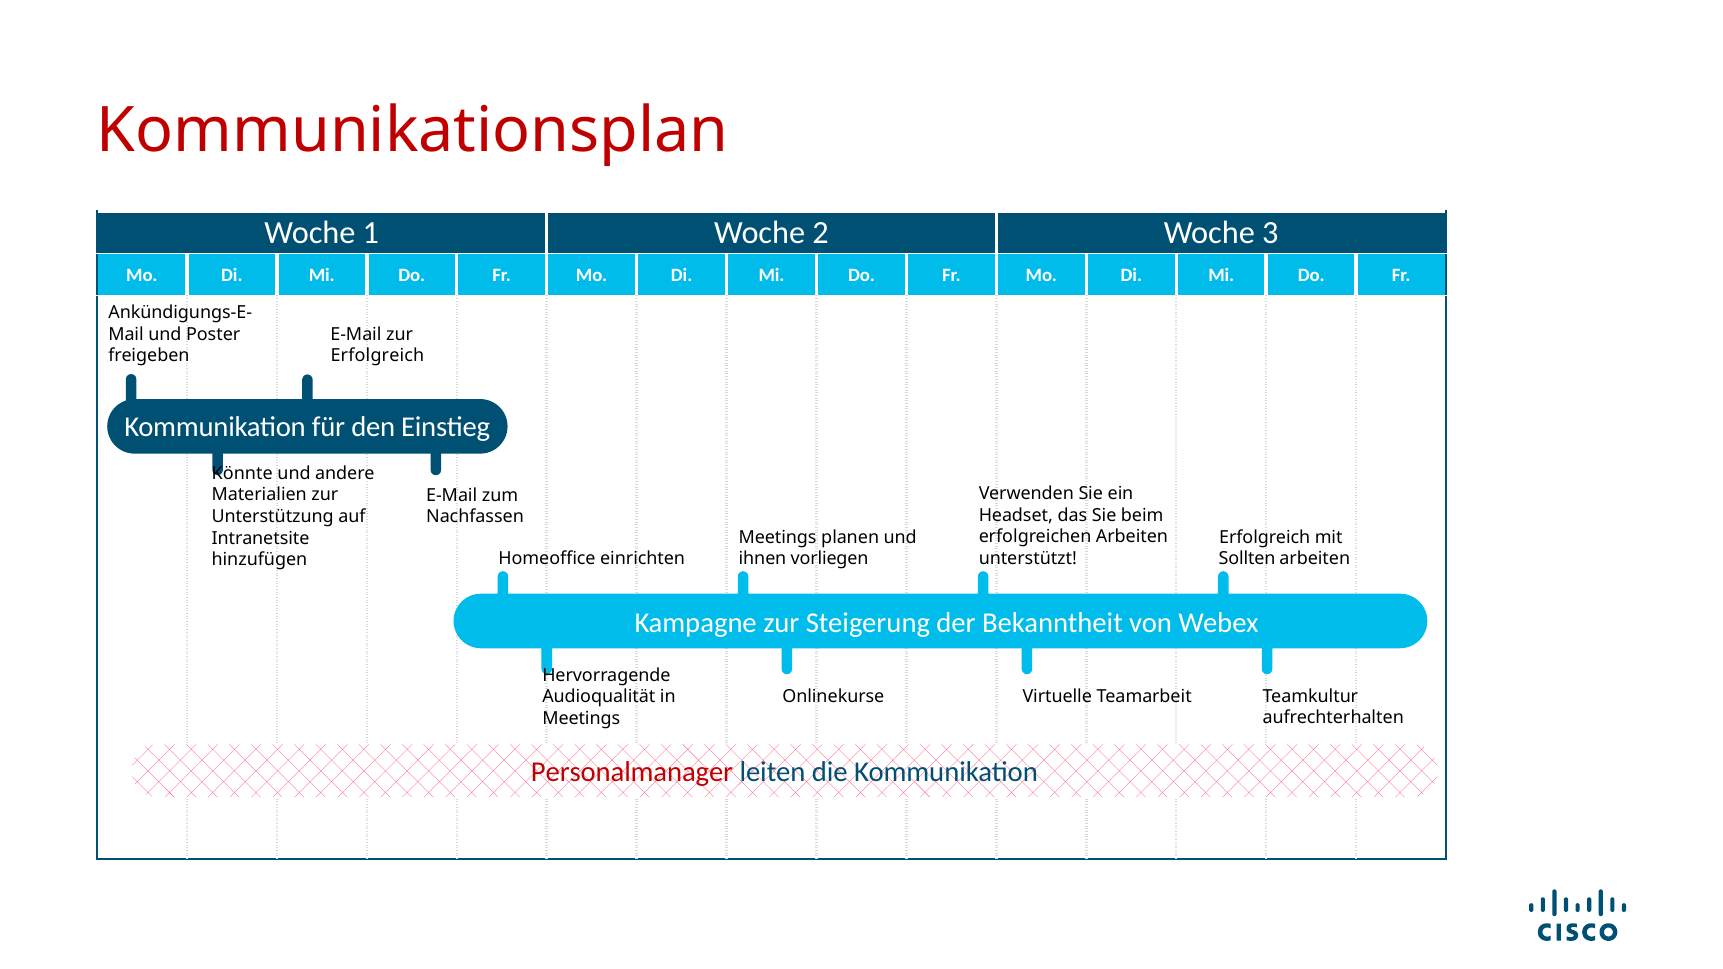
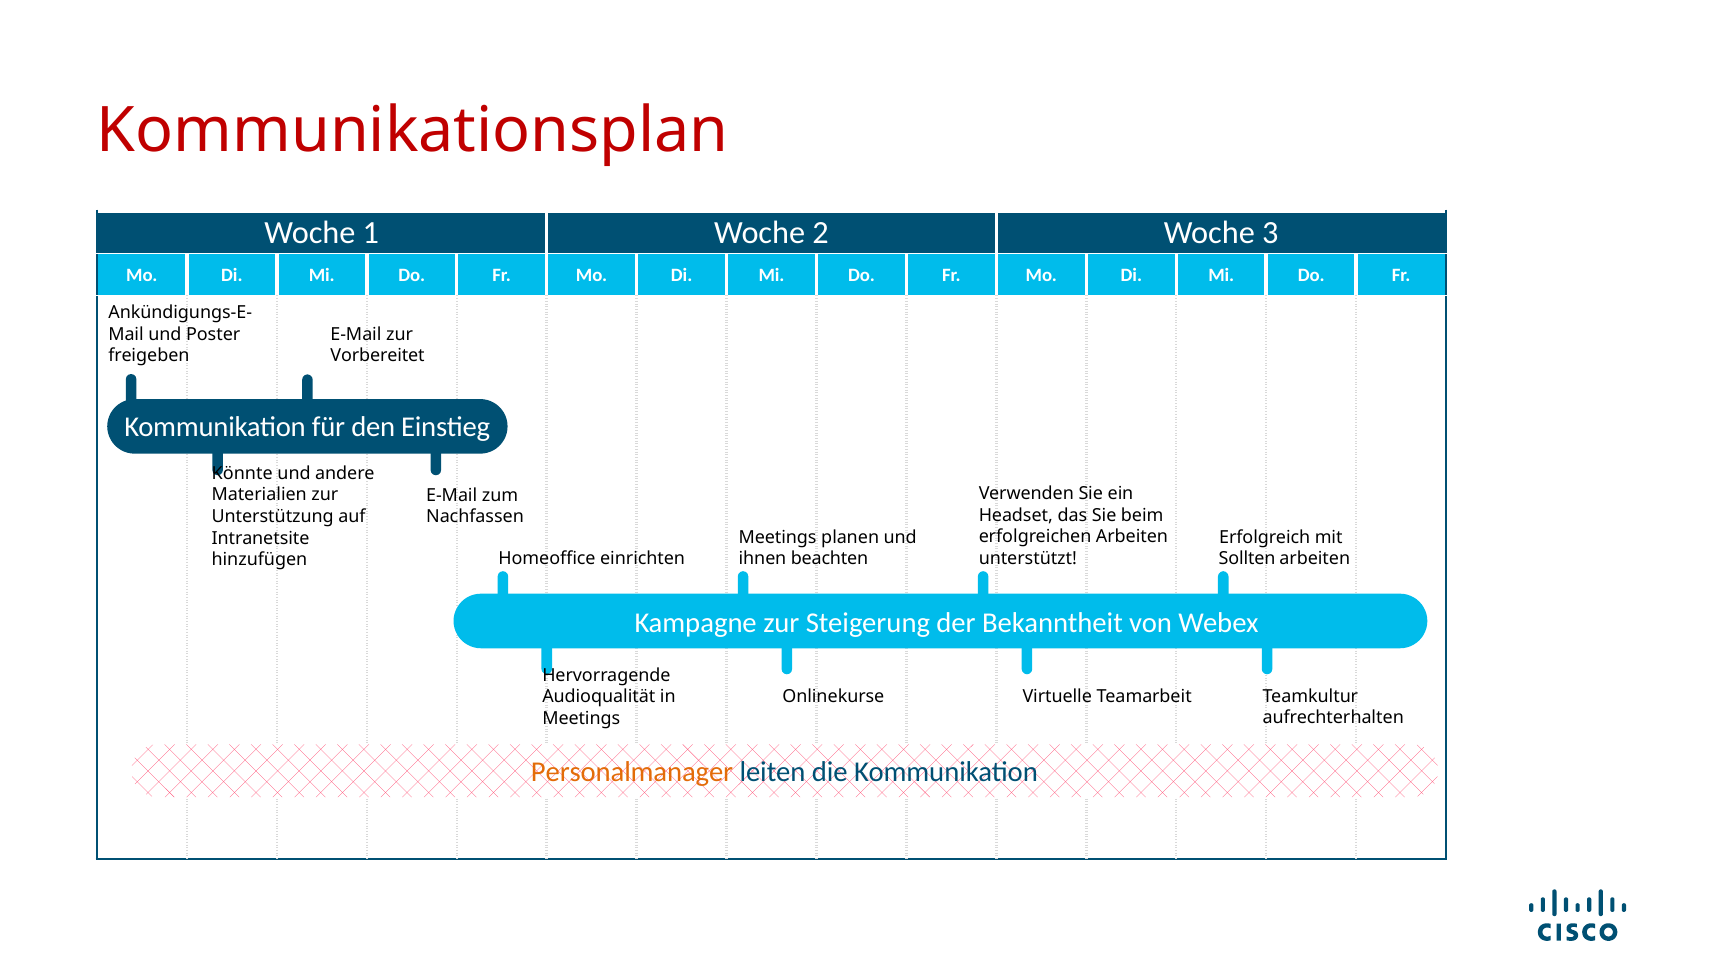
Erfolgreich: Erfolgreich -> Vorbereitet (378, 356)
vorliegen: vorliegen -> beachten (830, 559)
Personalmanager colour: red -> orange (632, 773)
